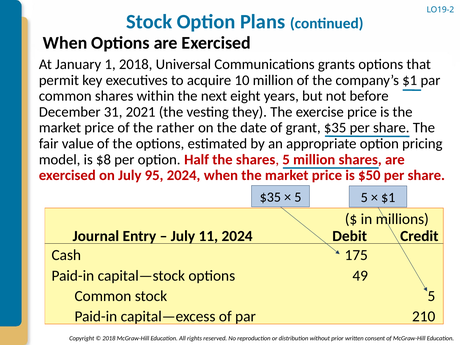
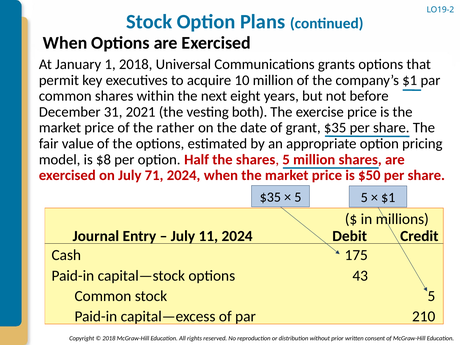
they: they -> both (250, 112)
95: 95 -> 71 (154, 175)
49: 49 -> 43 (360, 276)
